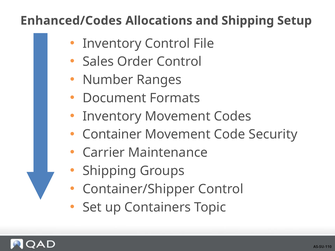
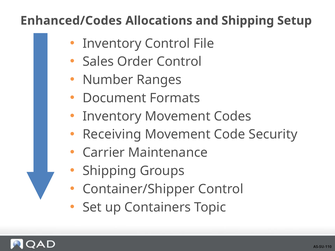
Container: Container -> Receiving (112, 135)
